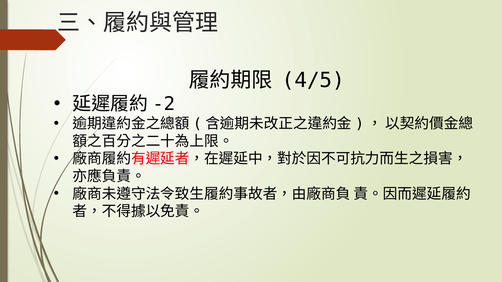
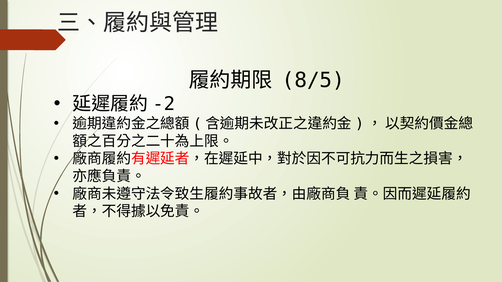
4/5: 4/5 -> 8/5 (313, 80)
